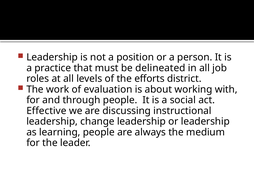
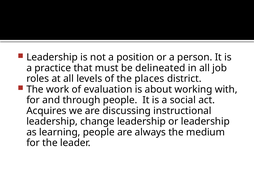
efforts: efforts -> places (149, 78)
Effective: Effective -> Acquires (46, 110)
